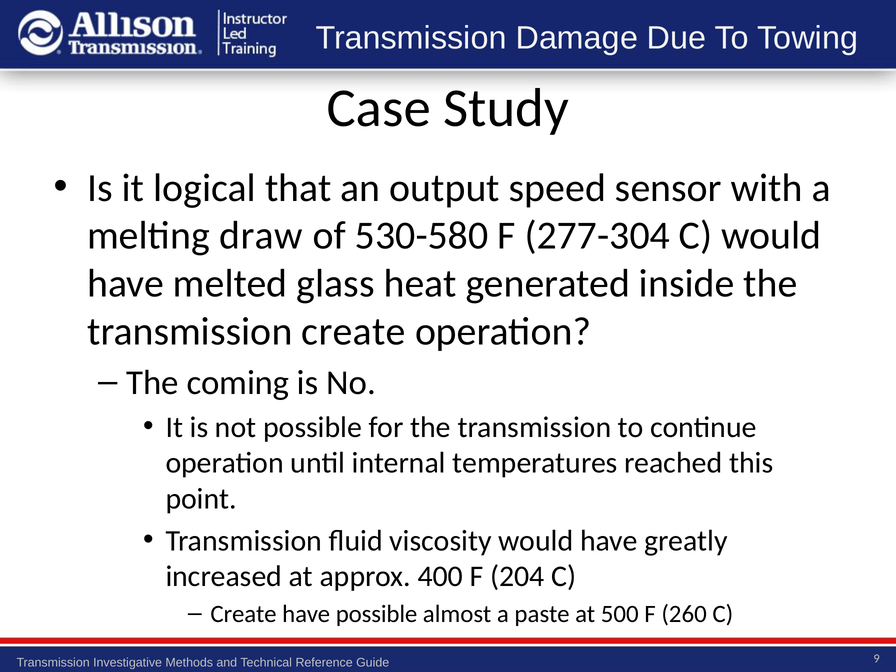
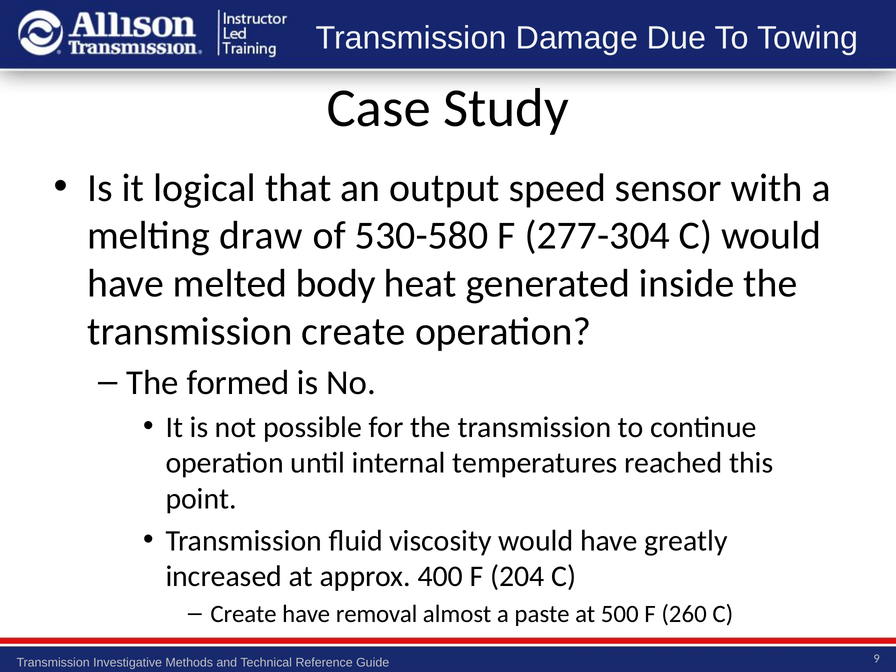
glass: glass -> body (336, 284)
coming: coming -> formed (238, 383)
have possible: possible -> removal (377, 614)
